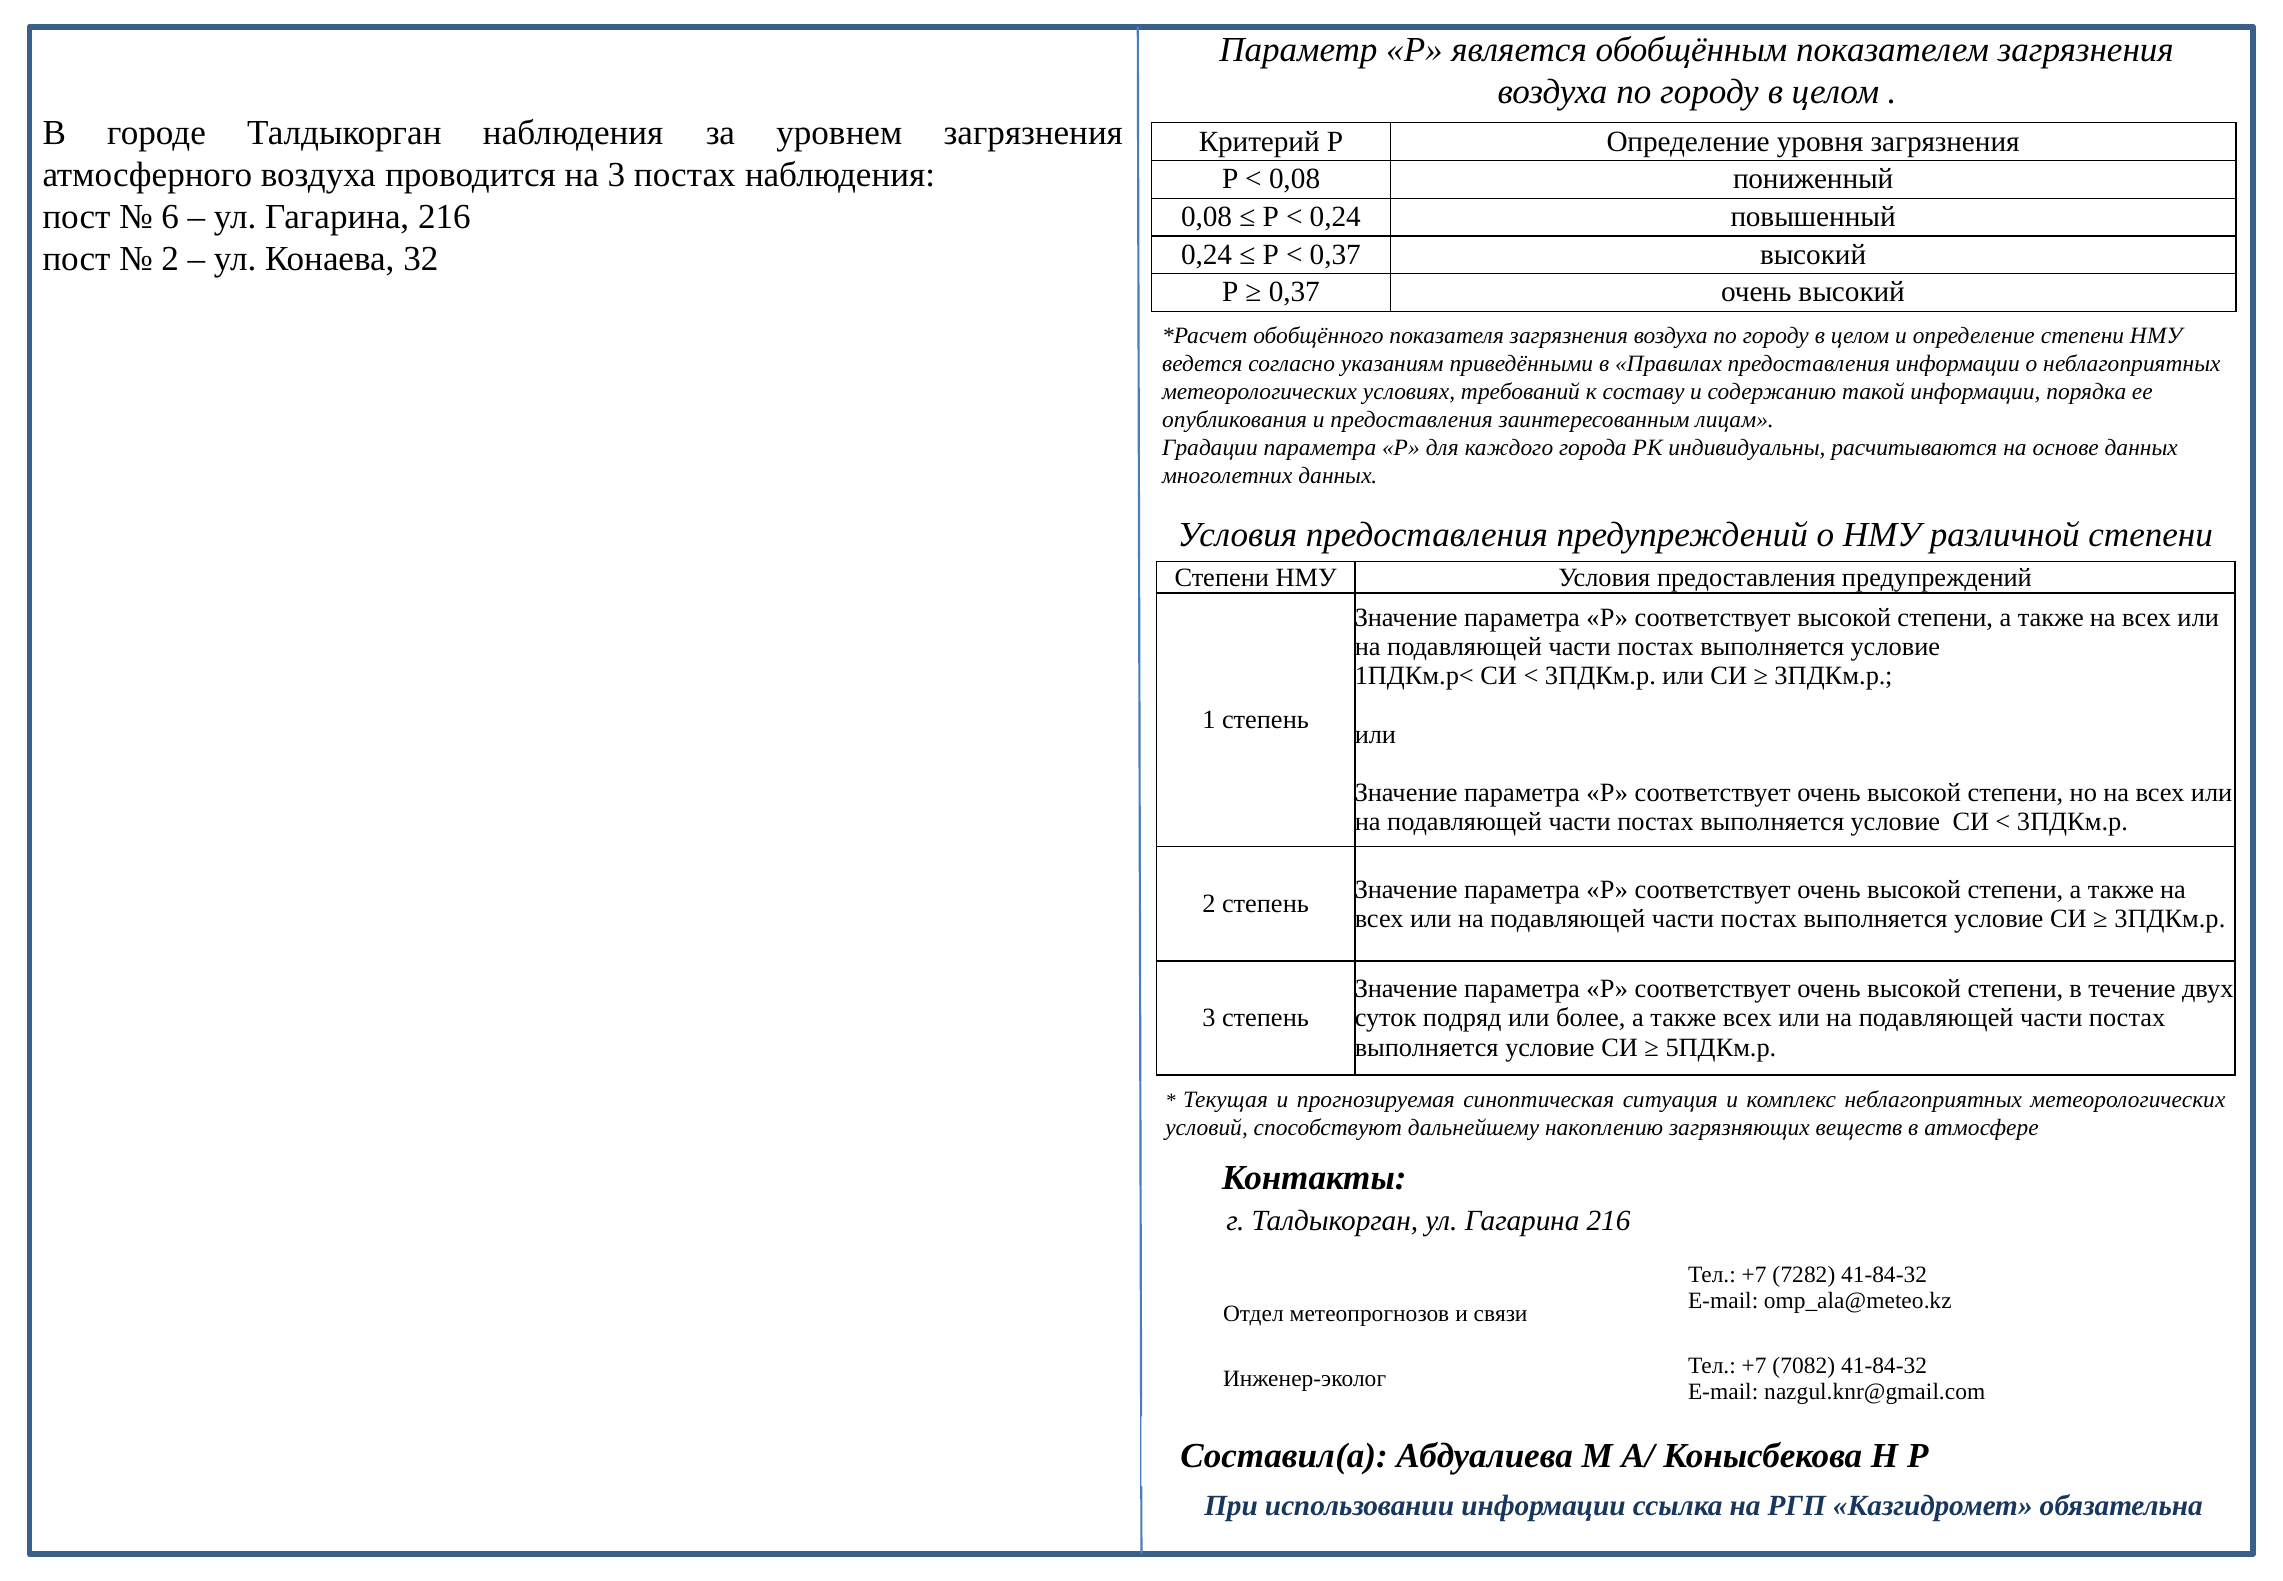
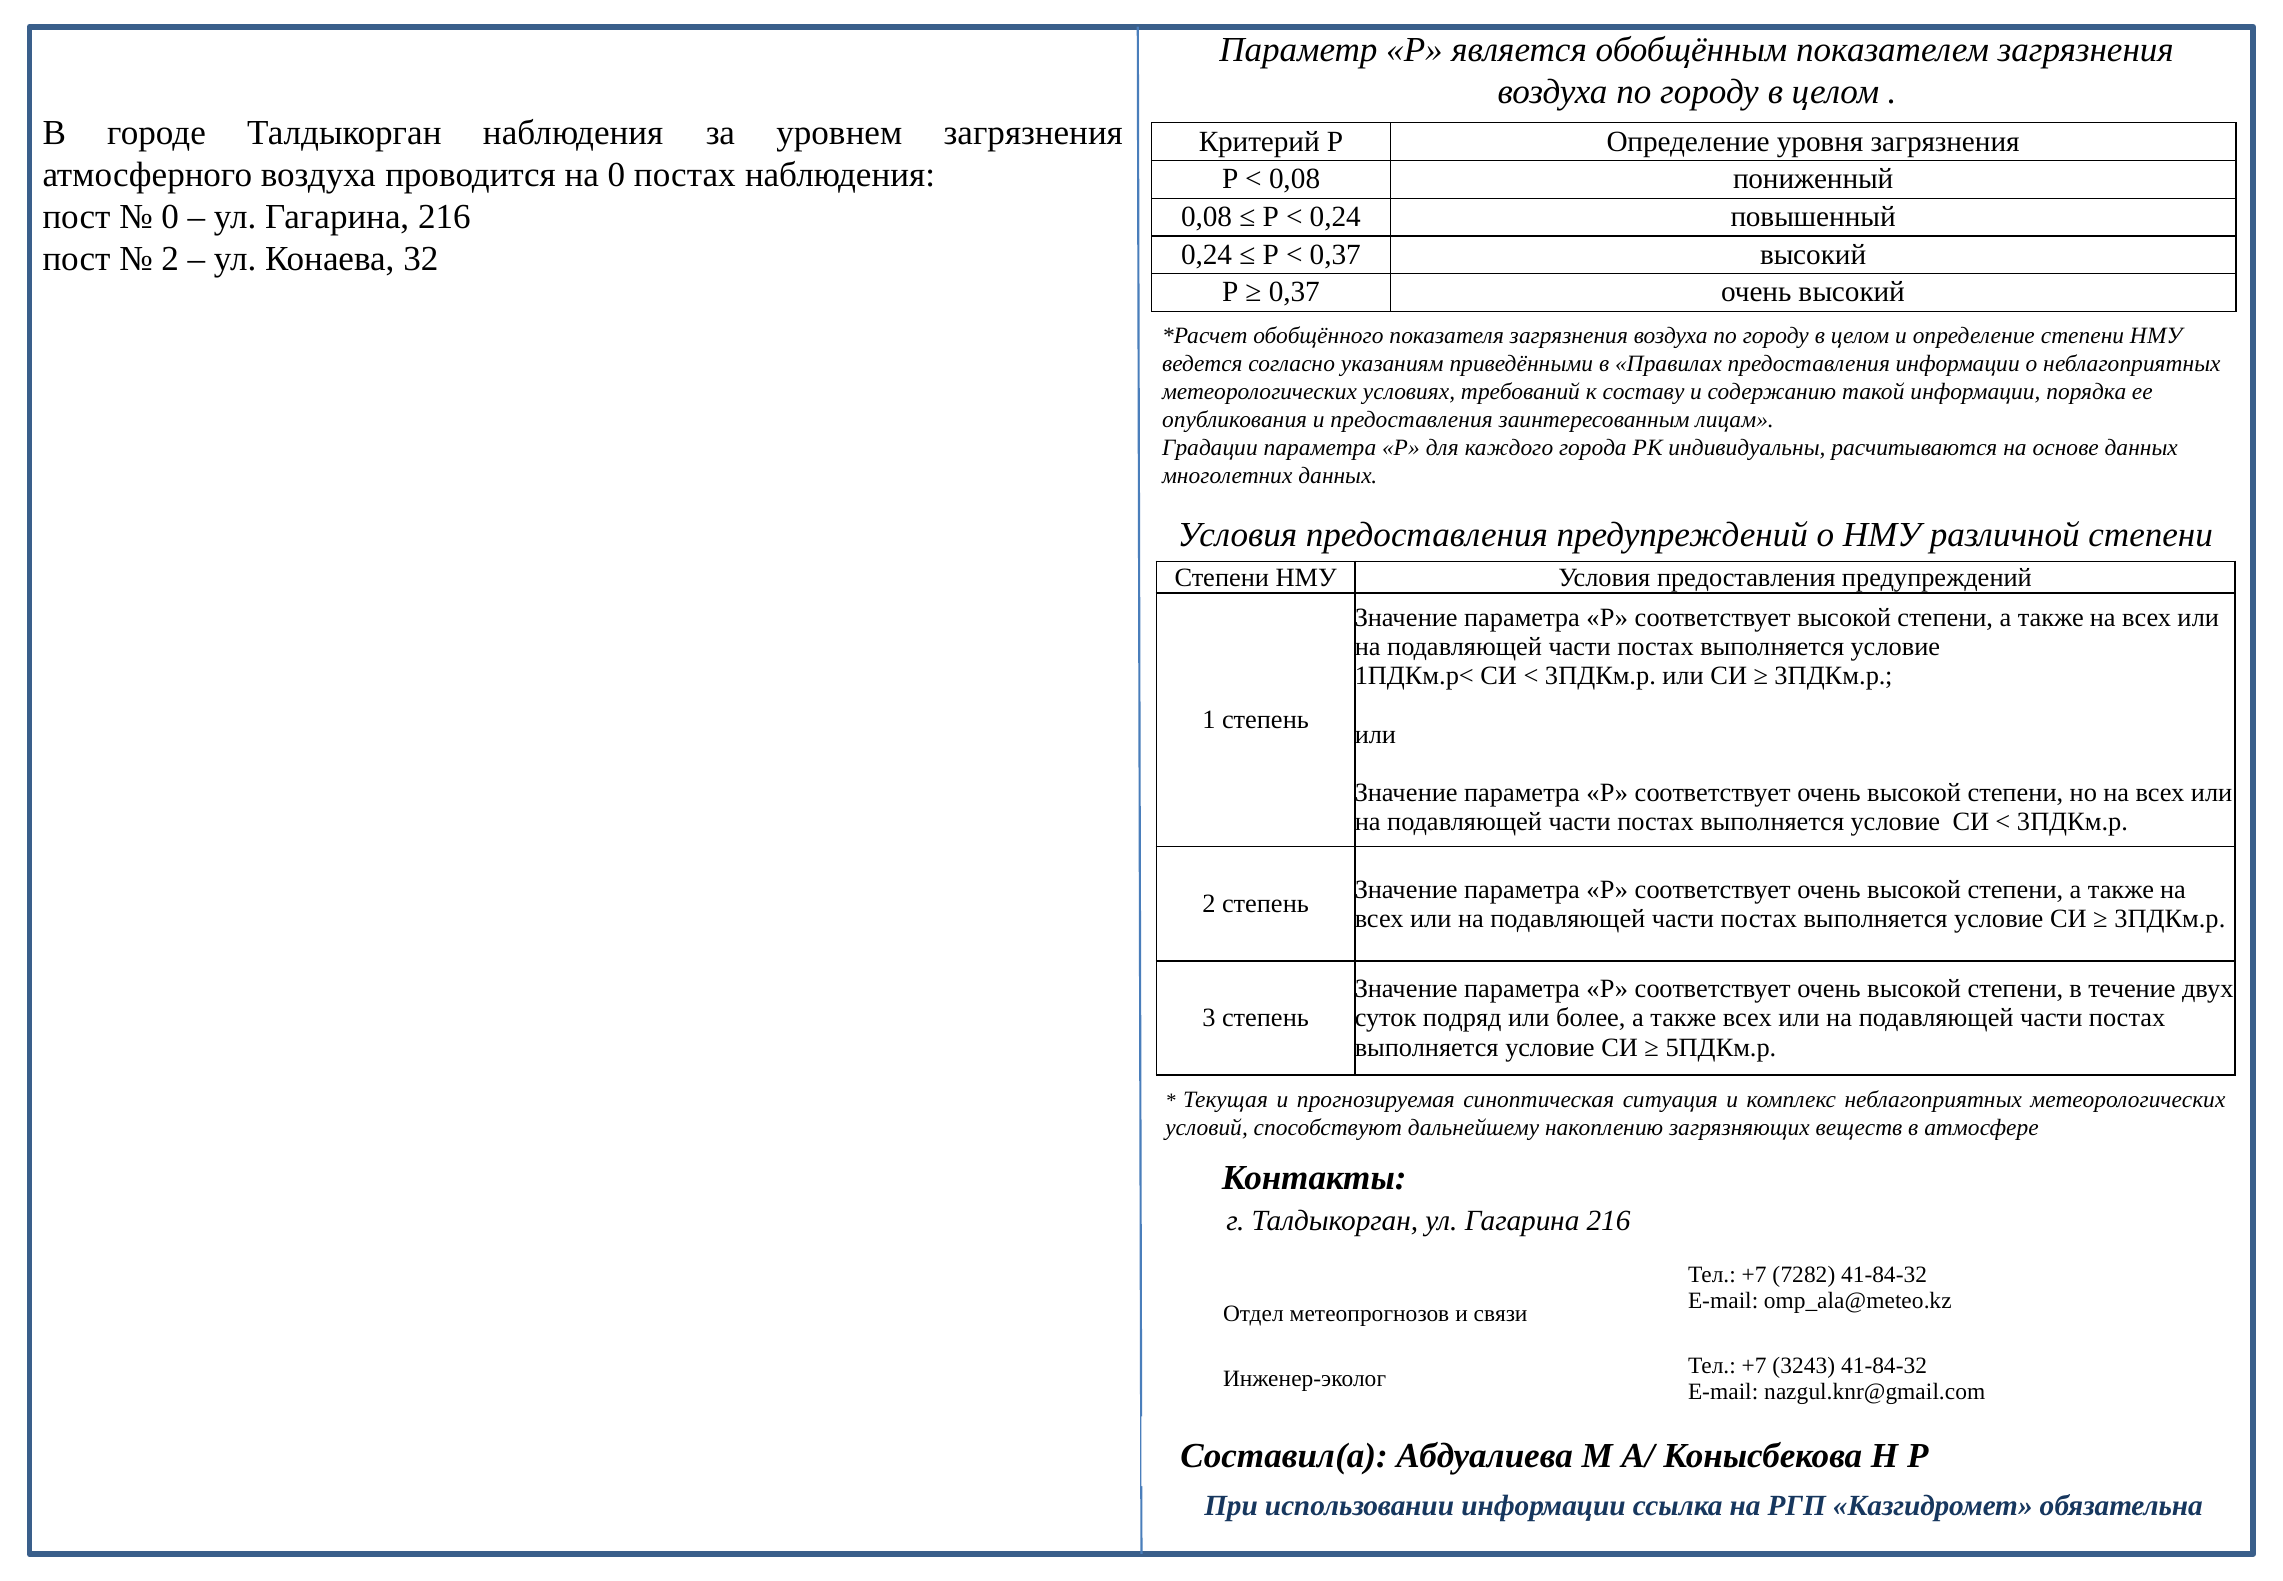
на 3: 3 -> 0 (616, 175)
6: 6 -> 0 (170, 217)
7082: 7082 -> 3243 (1804, 1365)
